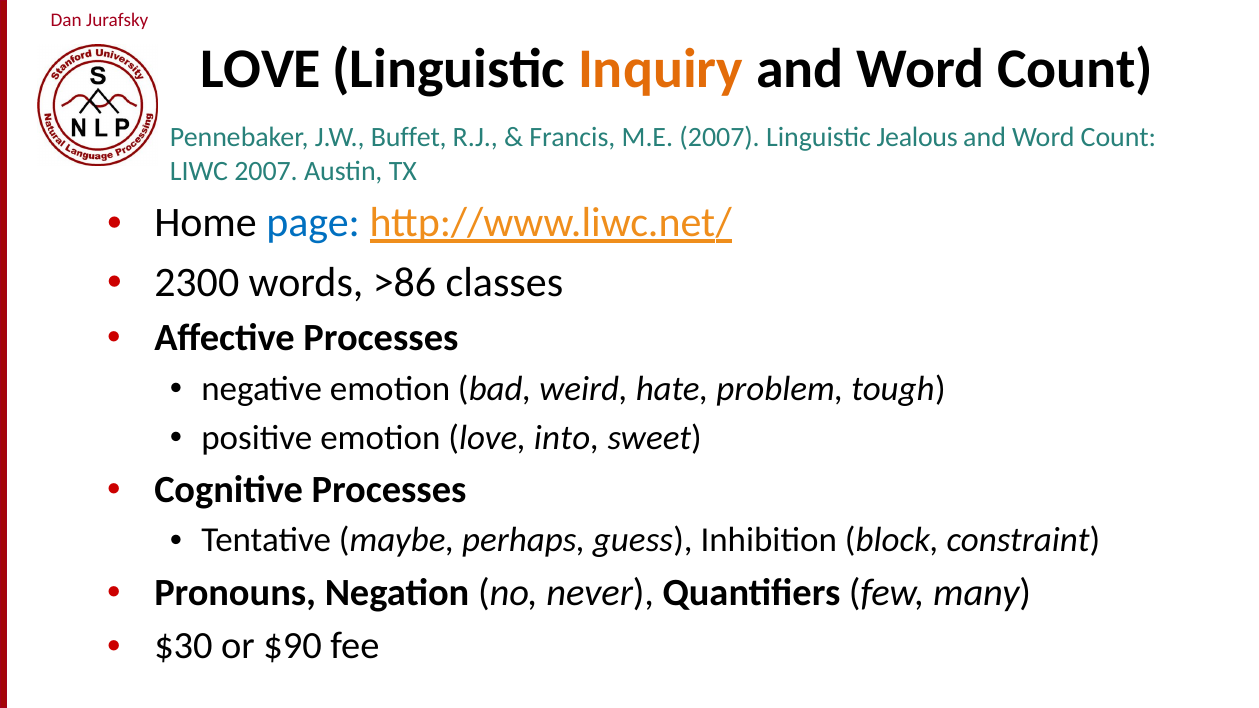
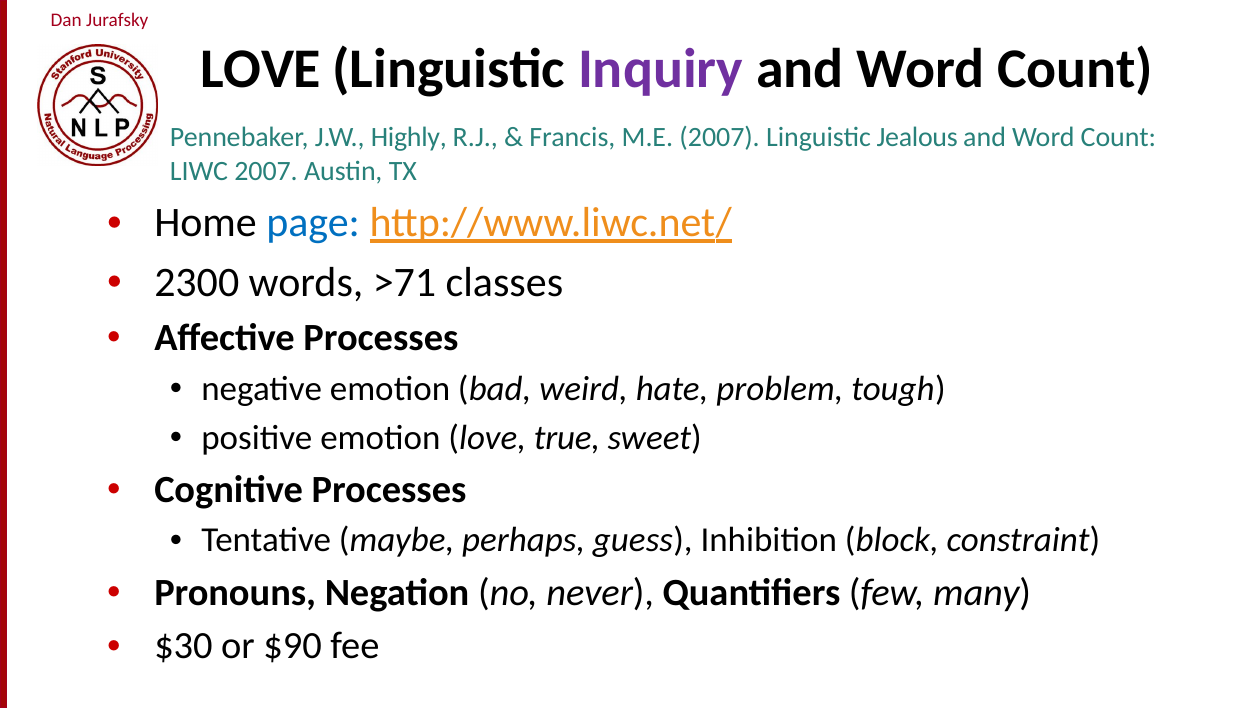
Inquiry colour: orange -> purple (661, 69)
Buffet: Buffet -> Highly (409, 138)
>86: >86 -> >71 (404, 282)
into: into -> true (567, 438)
